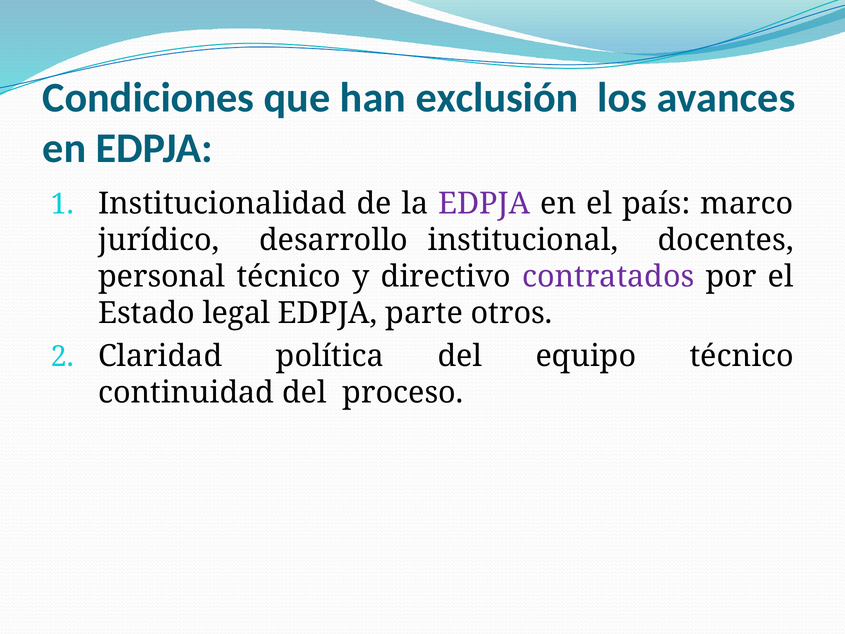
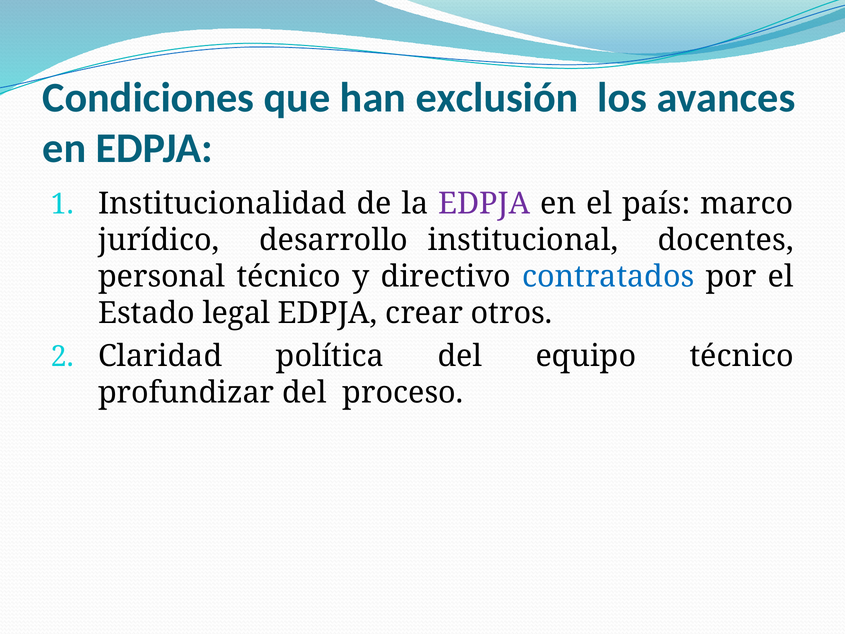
contratados colour: purple -> blue (608, 277)
parte: parte -> crear (424, 313)
continuidad: continuidad -> profundizar (186, 393)
